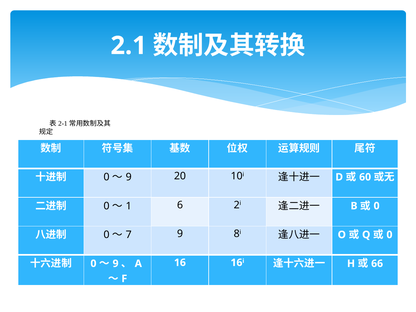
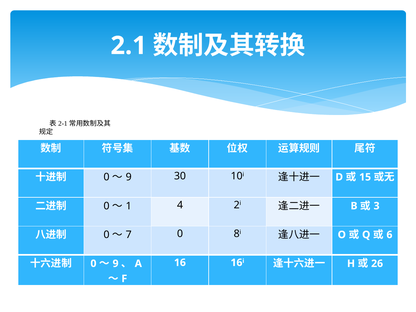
20: 20 -> 30 (180, 176)
60: 60 -> 15 (365, 177)
6: 6 -> 4 (180, 205)
0: 0 -> 3 (377, 206)
9: 9 -> 0 (180, 234)
0: 0 -> 6 (389, 235)
66: 66 -> 26 (377, 264)
